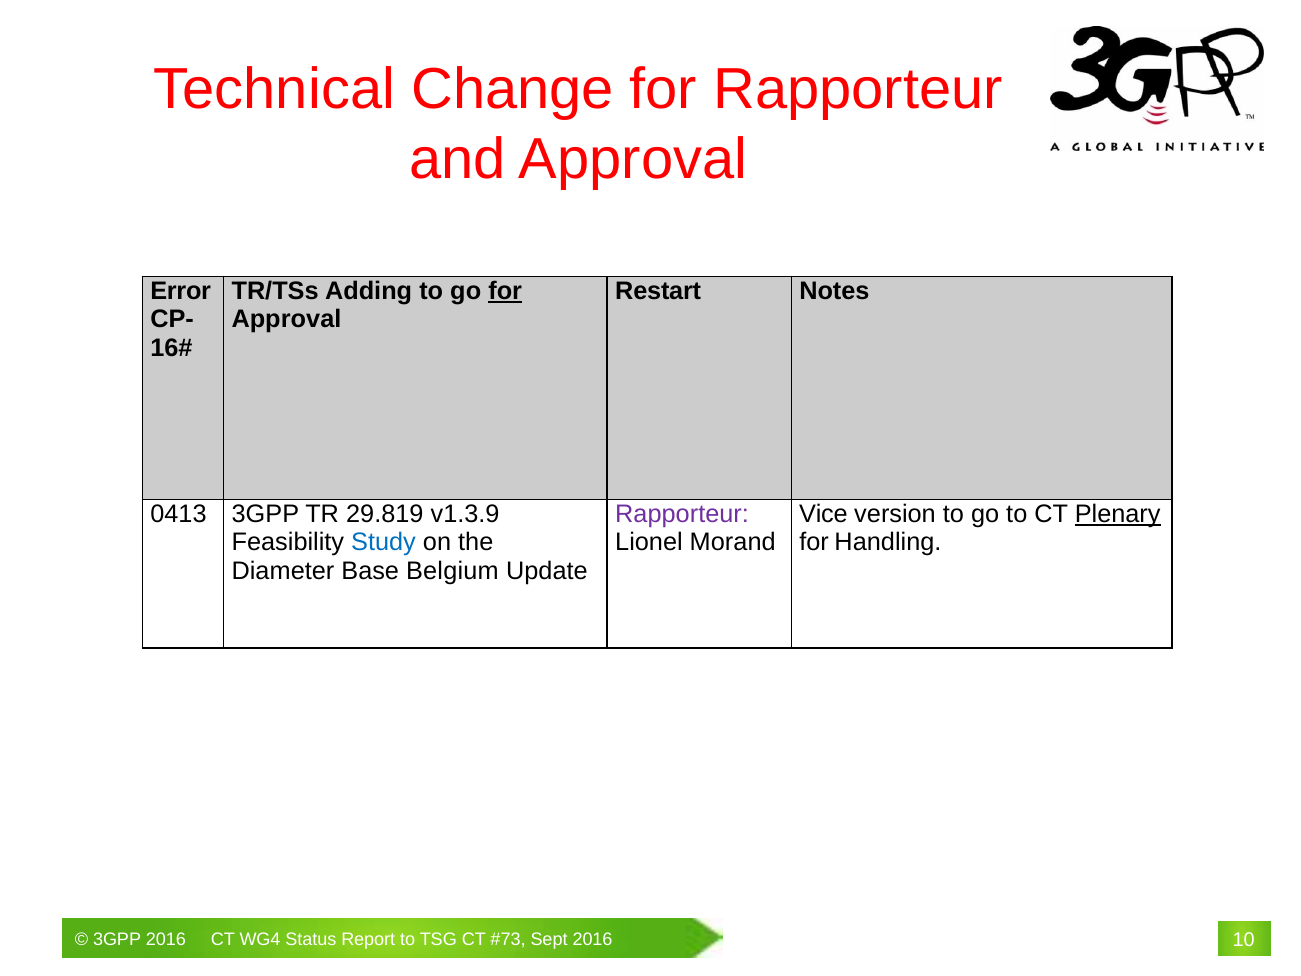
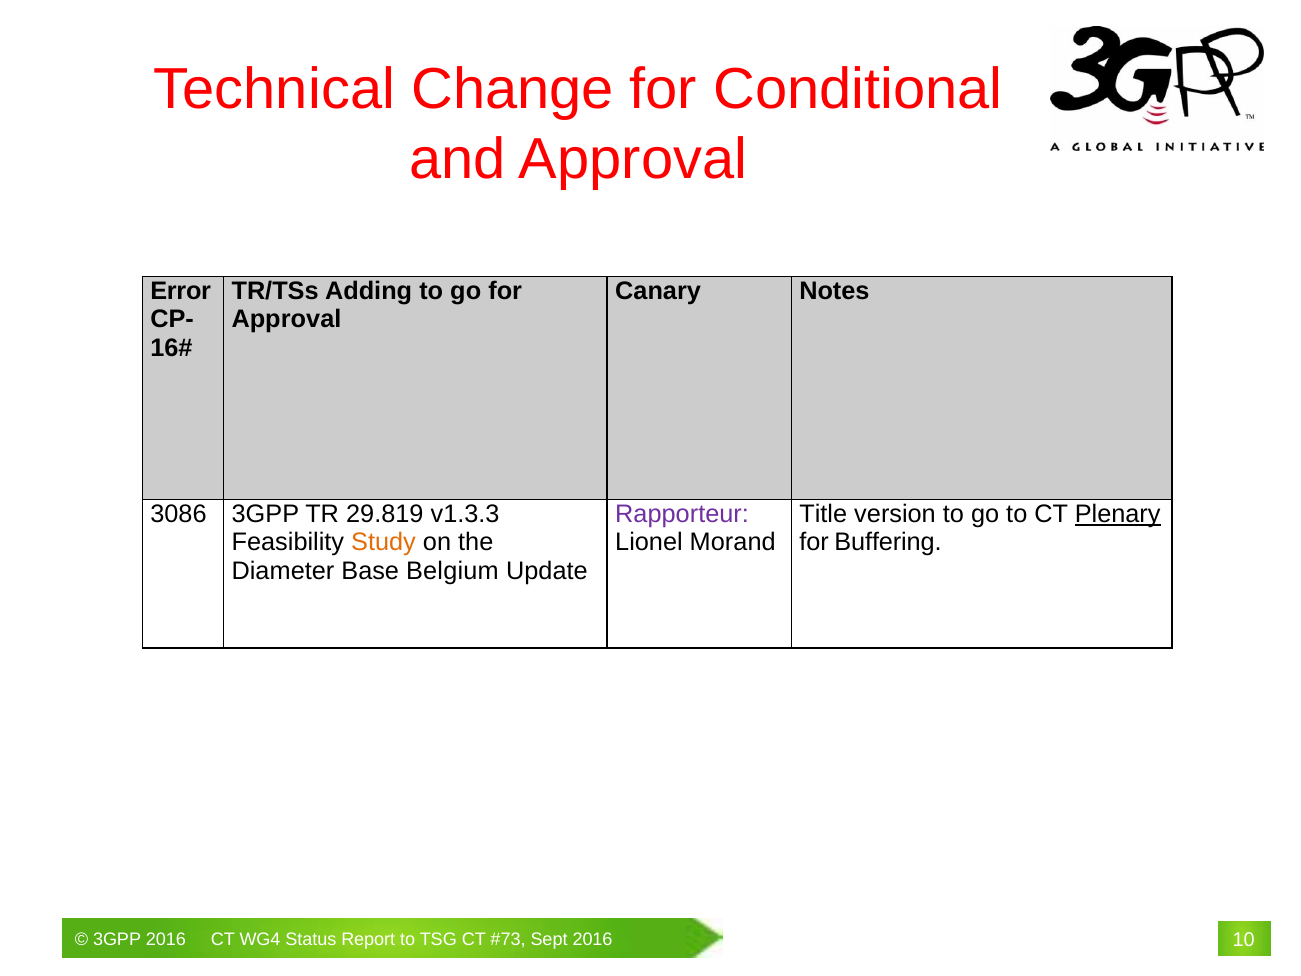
for Rapporteur: Rapporteur -> Conditional (858, 90)
for underline: present -> none (505, 291)
Restart: Restart -> Canary (658, 291)
0413: 0413 -> 3086 (178, 514)
v1.3.9: v1.3.9 -> v1.3.3 (465, 514)
Vice: Vice -> Title (823, 514)
Study colour: blue -> orange (384, 542)
Handling: Handling -> Buffering (888, 542)
